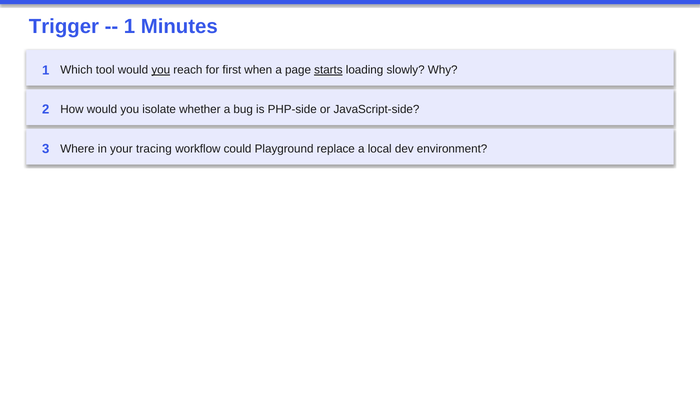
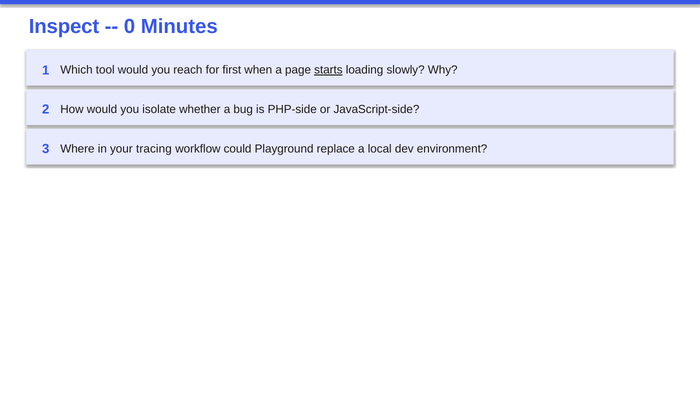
Trigger: Trigger -> Inspect (64, 27)
1: 1 -> 0 (130, 27)
you underline: present -> none (161, 70)
